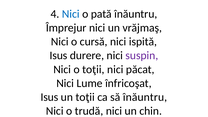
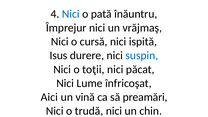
suspin colour: purple -> blue (142, 55)
Isus: Isus -> Aici (49, 97)
un toţii: toţii -> vină (85, 97)
să înăuntru: înăuntru -> preamări (145, 97)
